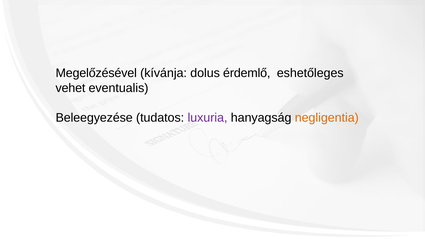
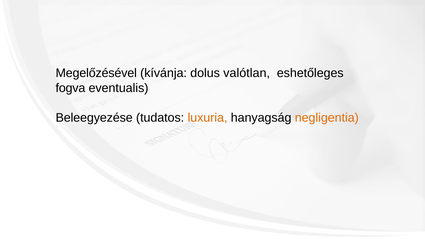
érdemlő: érdemlő -> valótlan (247, 73)
vehet: vehet -> fogva (70, 88)
luxuria colour: purple -> orange (208, 118)
